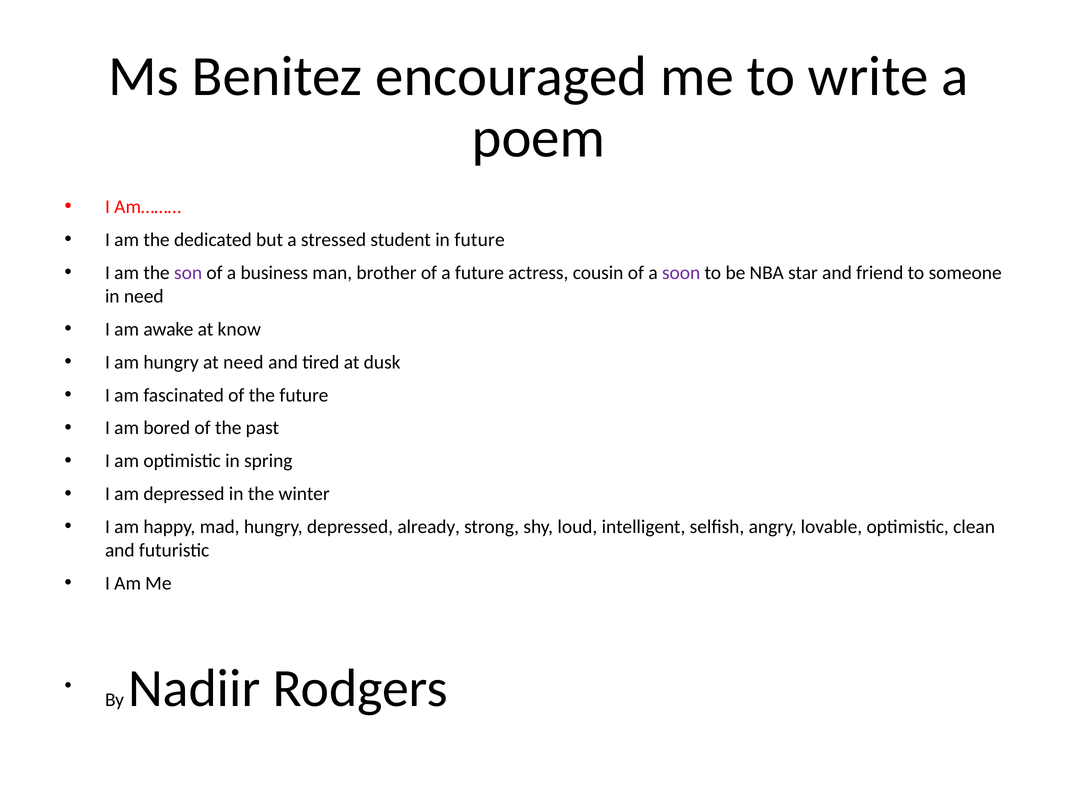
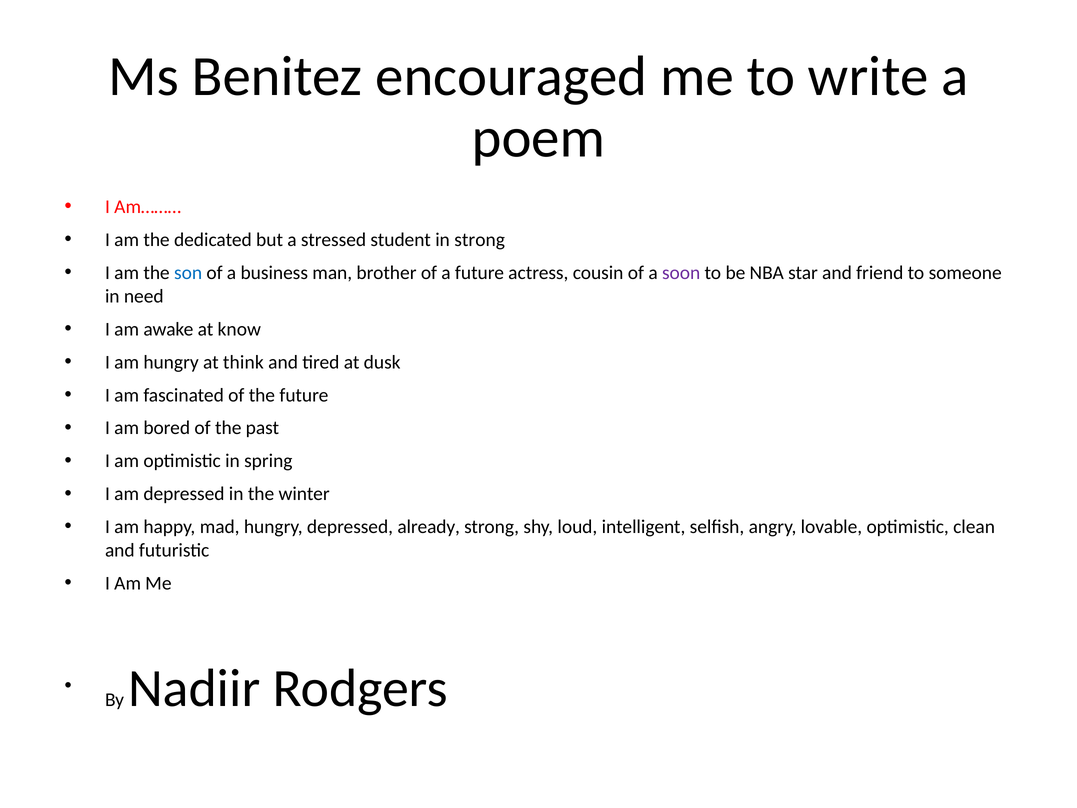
in future: future -> strong (480, 240)
son colour: purple -> blue (188, 273)
at need: need -> think (243, 362)
